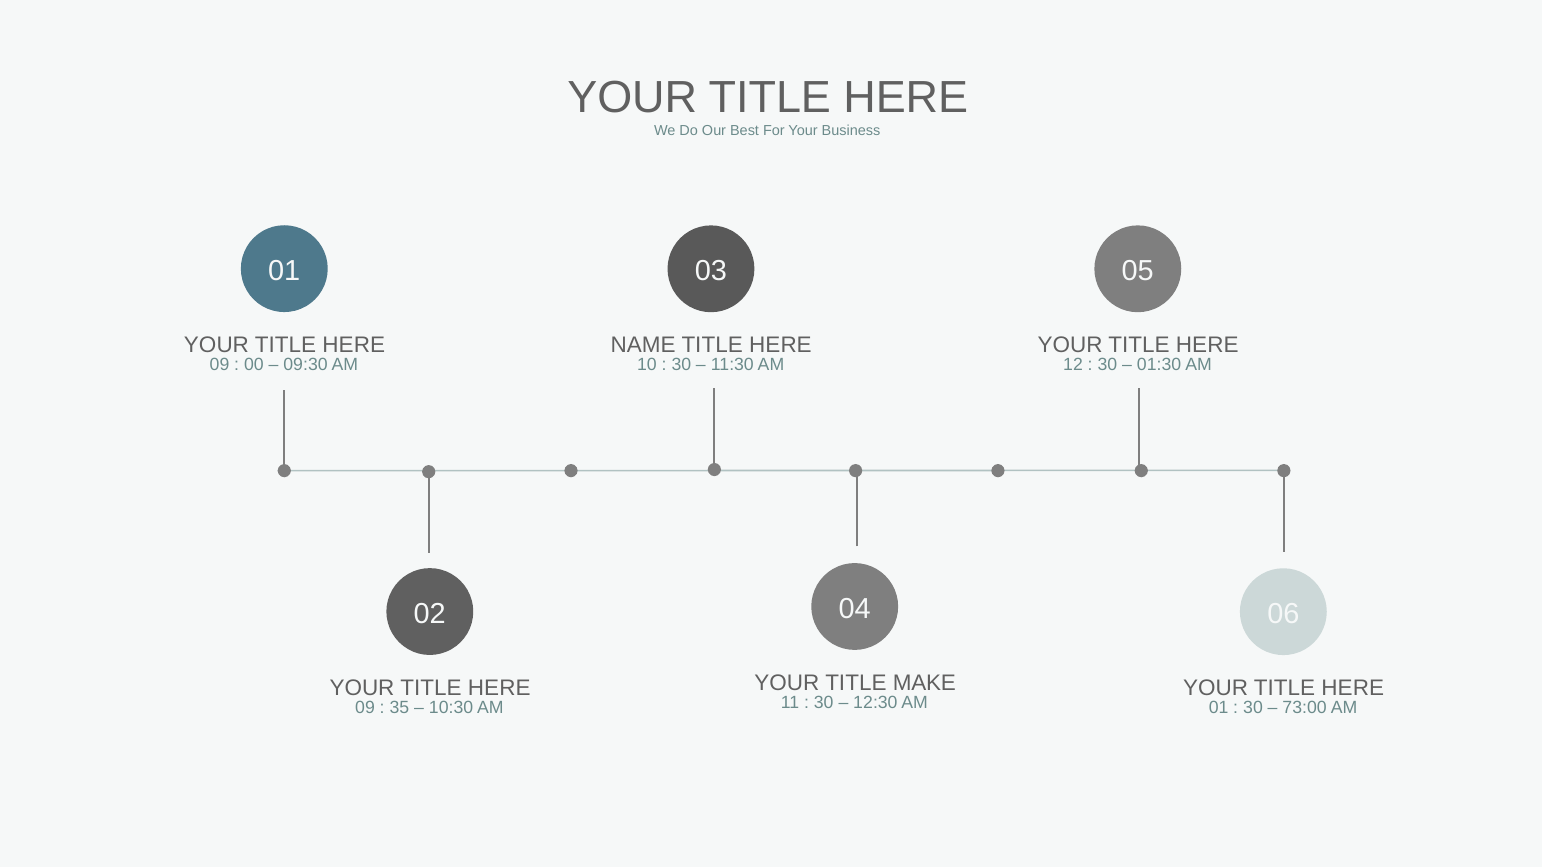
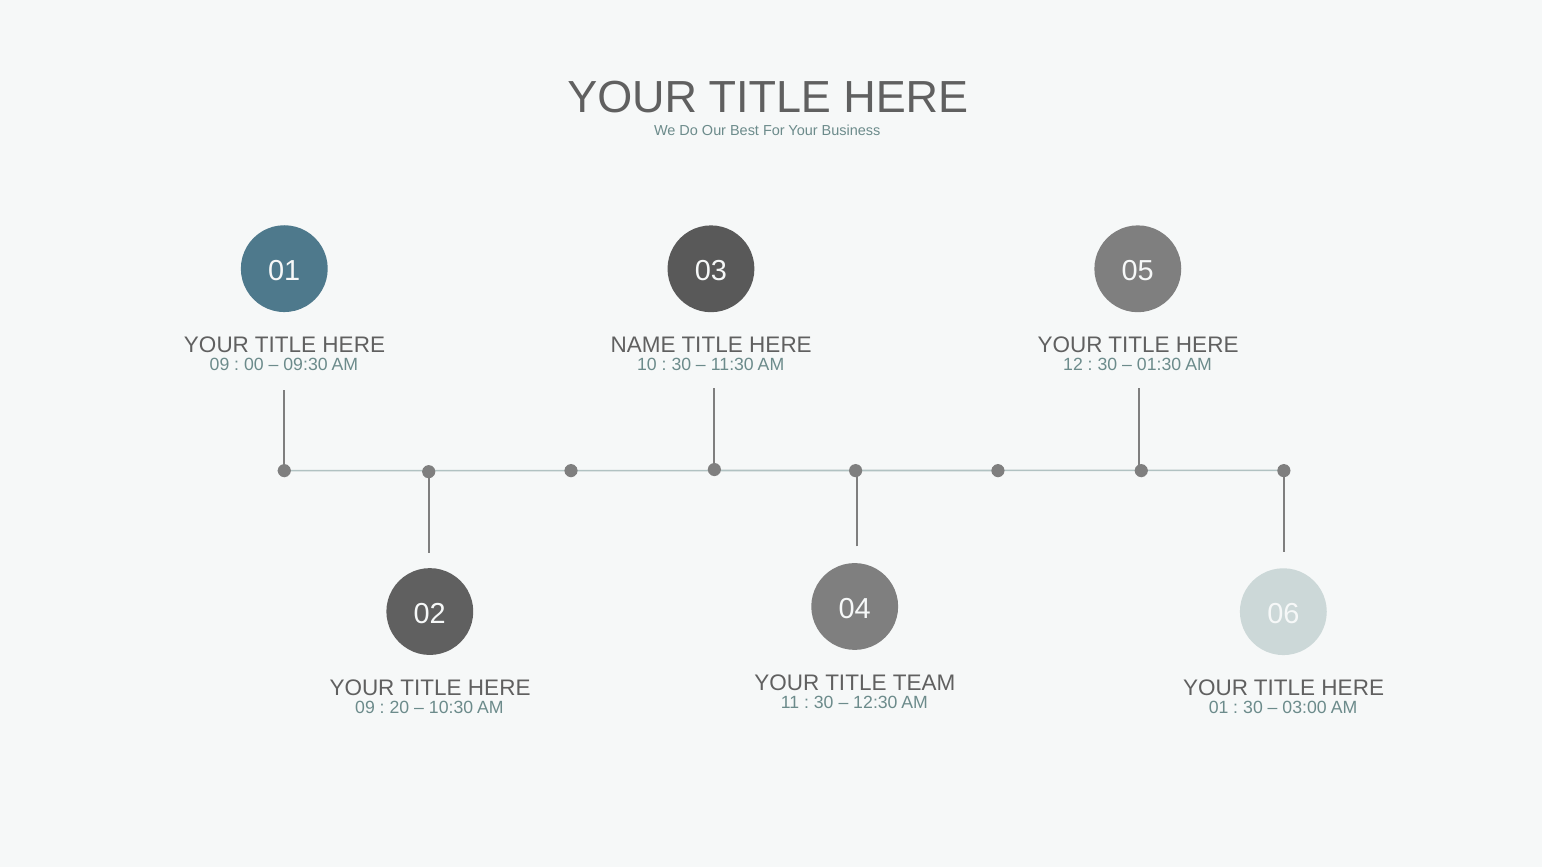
MAKE: MAKE -> TEAM (924, 683)
35: 35 -> 20 (399, 708)
73:00: 73:00 -> 03:00 (1305, 708)
